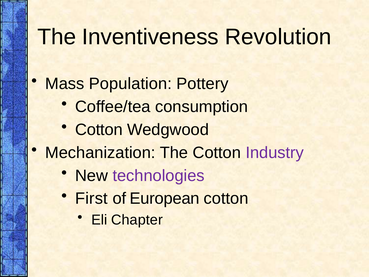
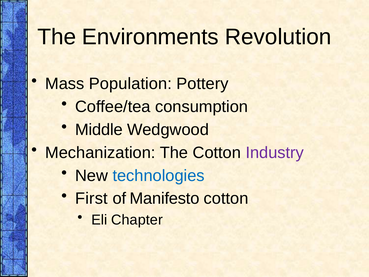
Inventiveness: Inventiveness -> Environments (150, 37)
Cotton: Cotton -> Middle (99, 129)
technologies colour: purple -> blue (159, 175)
European: European -> Manifesto (165, 198)
